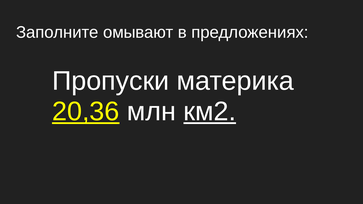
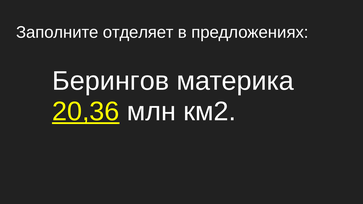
омывают: омывают -> отделяет (138, 33)
Пропуски: Пропуски -> Берингов (111, 81)
км2 underline: present -> none (210, 112)
